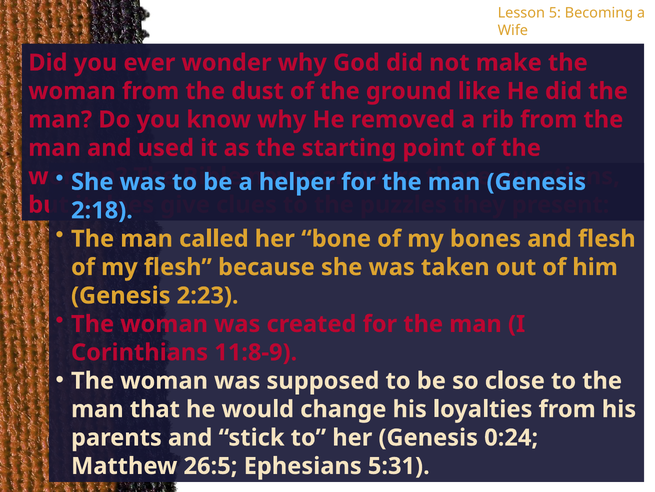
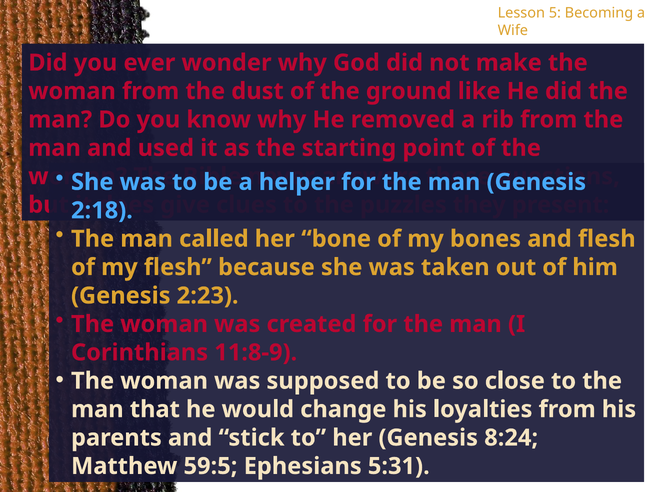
0:24: 0:24 -> 8:24 (511, 437)
26:5: 26:5 -> 59:5 (210, 465)
